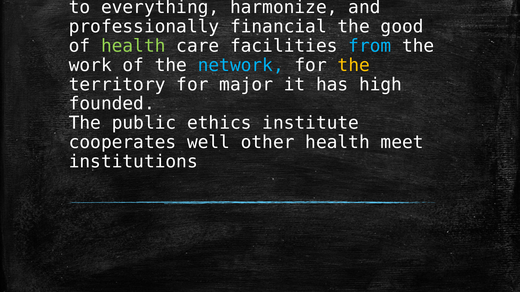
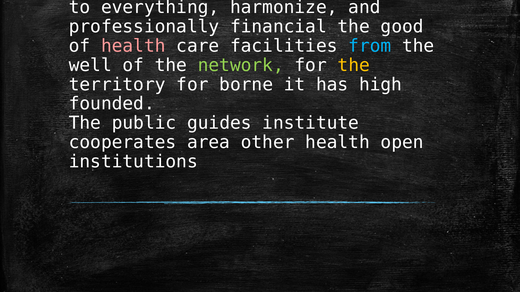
health colour: light green -> pink (133, 46)
work: work -> well (90, 65)
network colour: light blue -> light green (241, 65)
major: major -> borne (246, 85)
ethics: ethics -> guides (219, 123)
well: well -> area (209, 143)
meet: meet -> open (402, 143)
